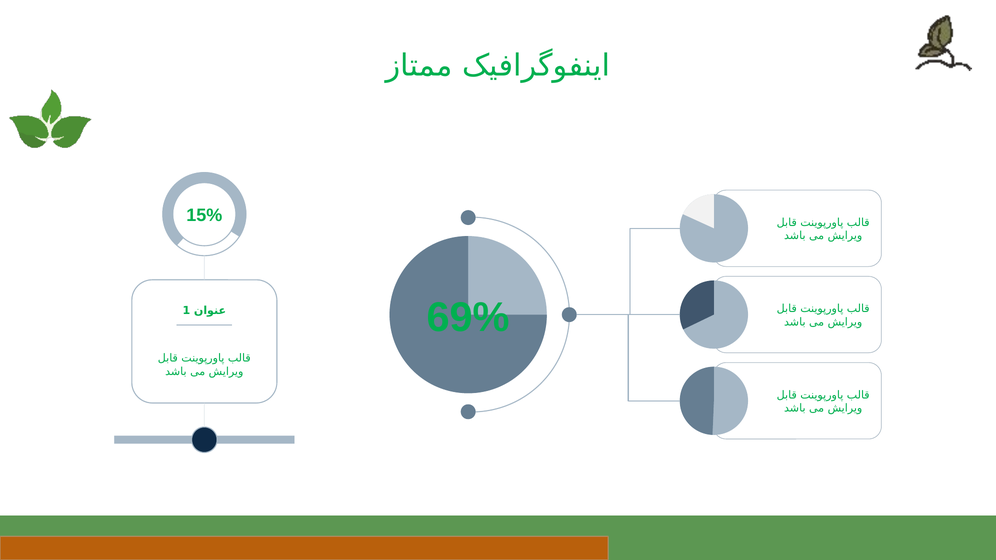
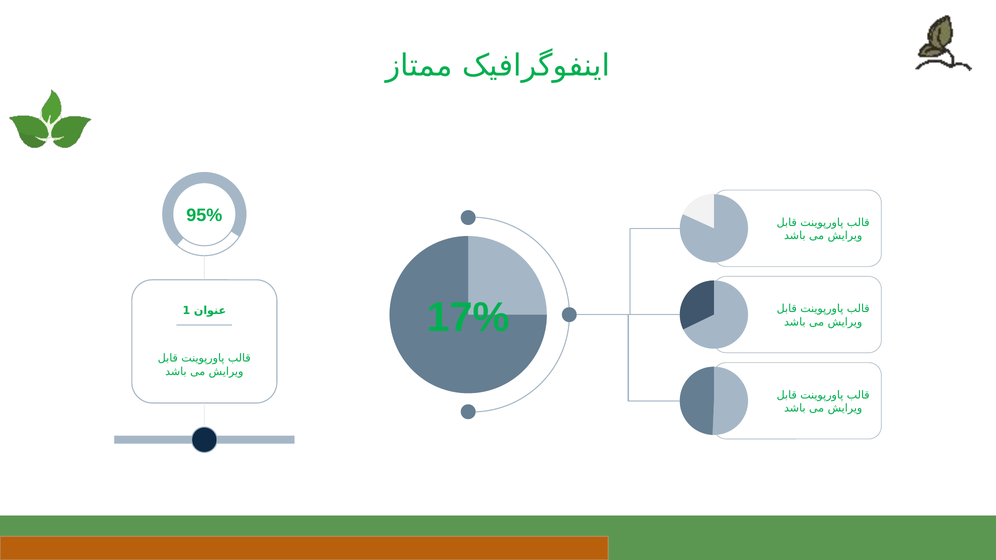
15%: 15% -> 95% (204, 216)
69%: 69% -> 17% (468, 318)
